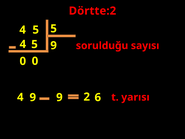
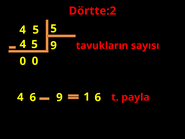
sorulduğu: sorulduğu -> tavukların (102, 46)
9: 9 -> 6 (33, 97)
2: 2 -> 1 (87, 97)
yarısı: yarısı -> payla (135, 97)
